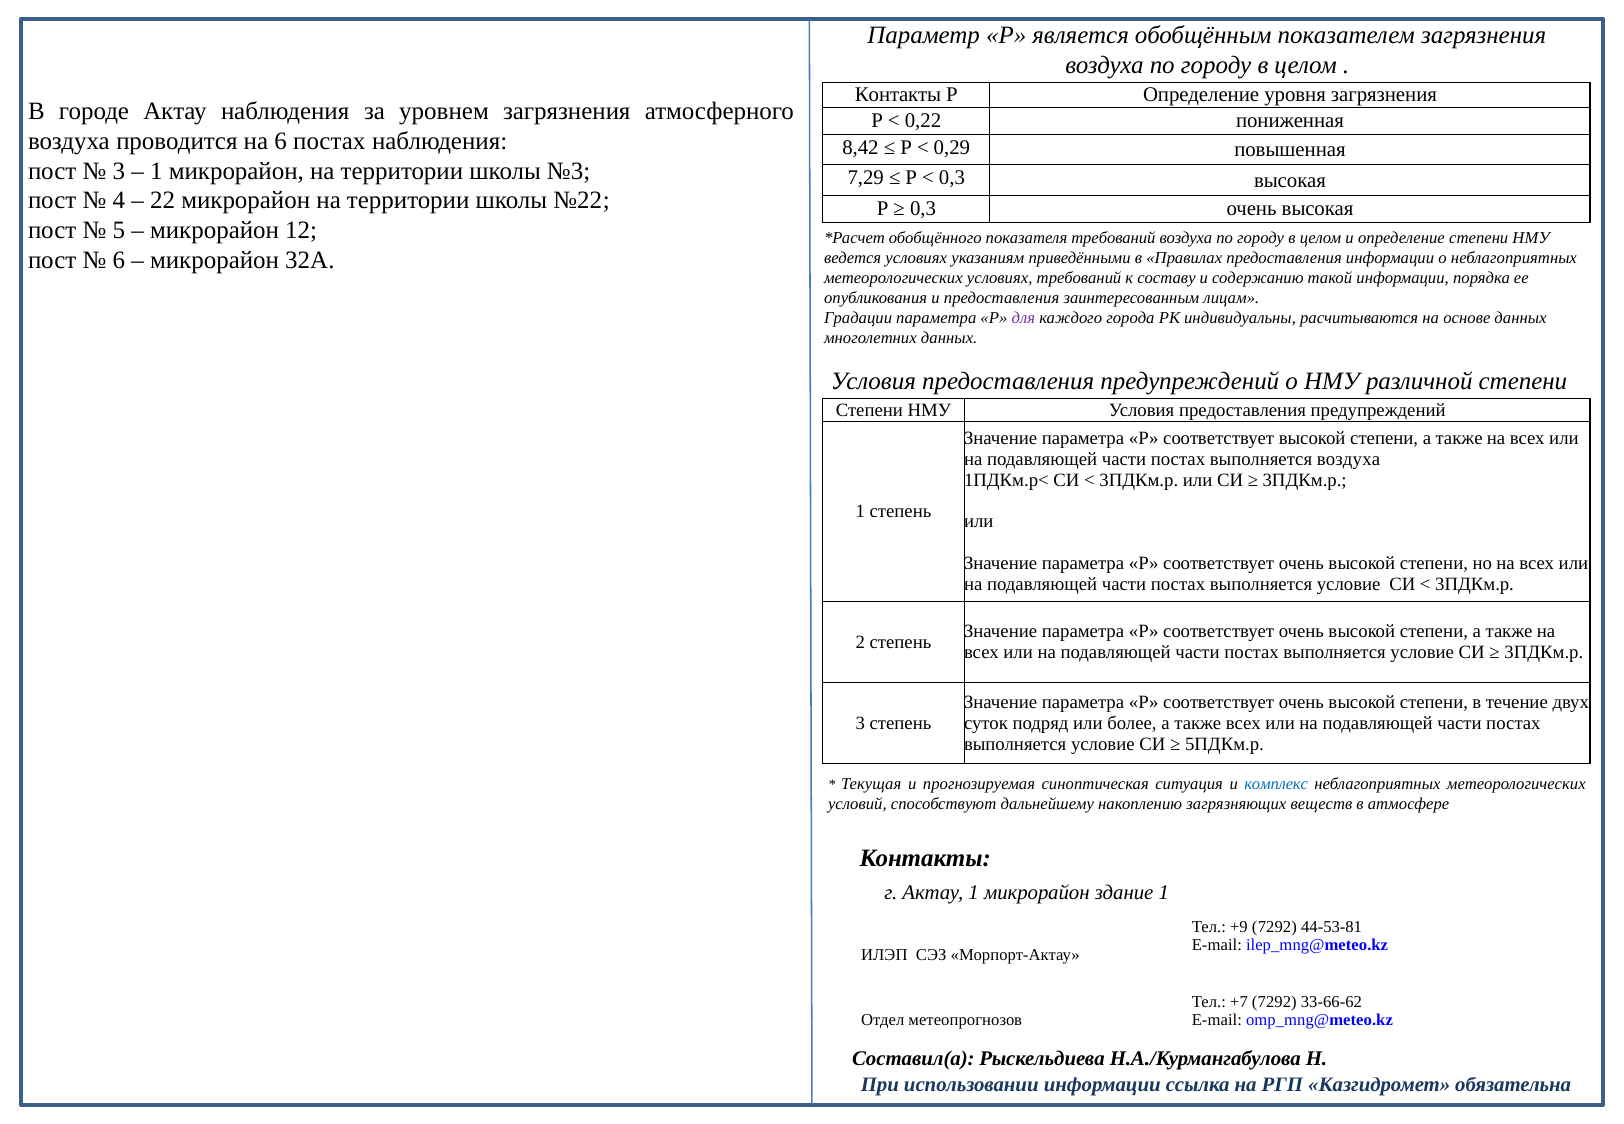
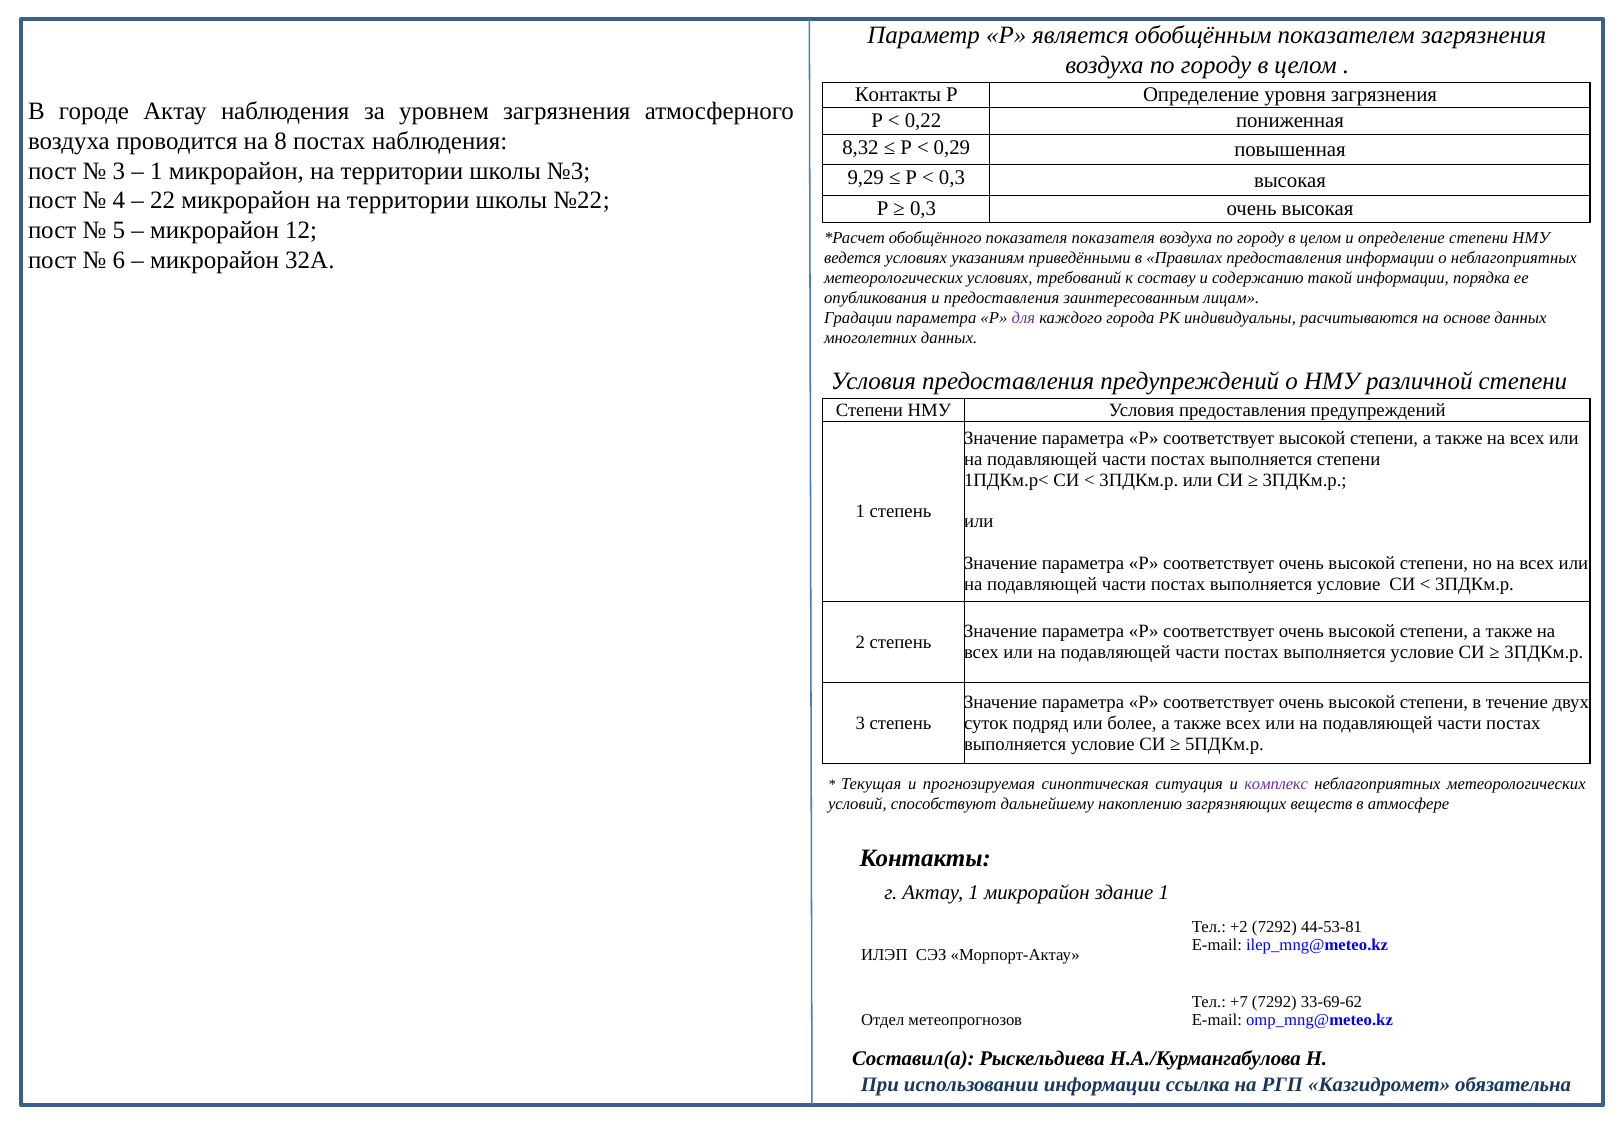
на 6: 6 -> 8 (281, 141)
8,42: 8,42 -> 8,32 (860, 147)
7,29: 7,29 -> 9,29 (866, 178)
показателя требований: требований -> показателя (1113, 239)
выполняется воздуха: воздуха -> степени (1349, 460)
комплекс colour: blue -> purple (1276, 784)
+9: +9 -> +2 (1239, 927)
33-66-62: 33-66-62 -> 33-69-62 (1331, 1002)
